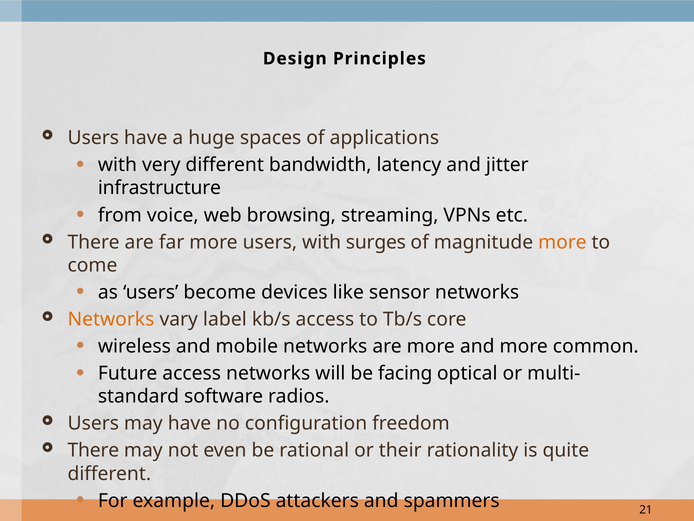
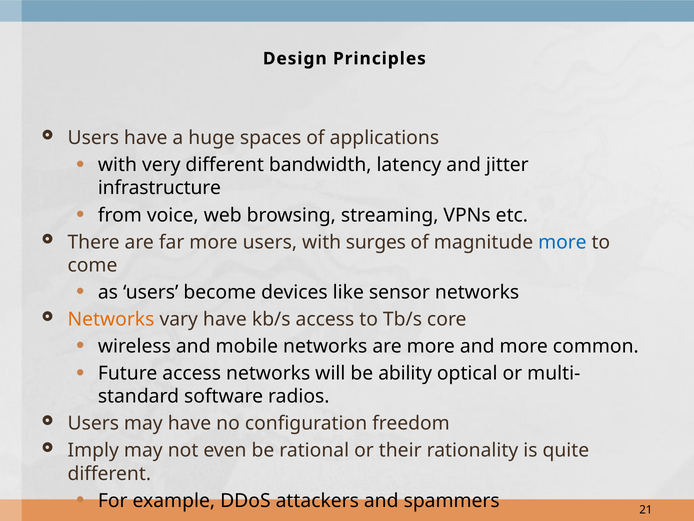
more colour: orange -> blue (562, 242)
vary label: label -> have (225, 319)
facing: facing -> ability (405, 373)
There: There -> Imply (93, 450)
